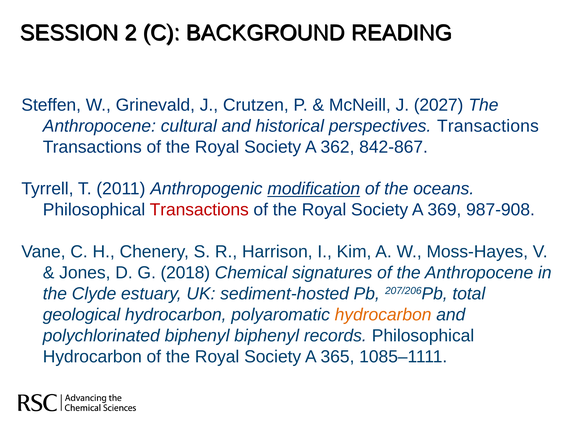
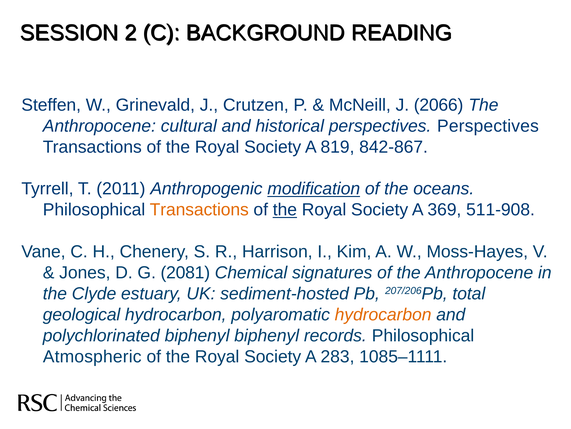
2027: 2027 -> 2066 (439, 105)
perspectives Transactions: Transactions -> Perspectives (488, 126)
362: 362 -> 819 (337, 147)
Transactions colour: red -> orange (199, 209)
the underline: none -> present (285, 209)
987-908: 987-908 -> 511-908 (500, 209)
2018: 2018 -> 2081 (185, 272)
Hydrocarbon: Hydrocarbon -> Atmospheric (92, 356)
365: 365 -> 283 (337, 356)
